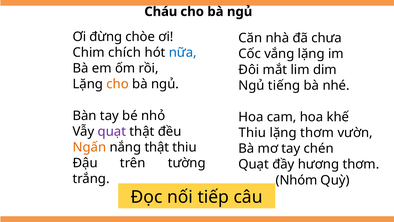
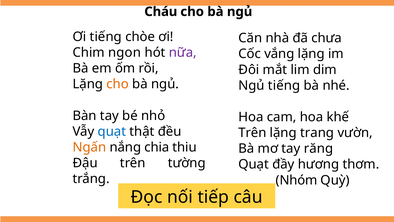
Ơi đừng: đừng -> tiếng (106, 37)
chích: chích -> ngon (125, 52)
nữa colour: blue -> purple (183, 52)
quạt colour: purple -> blue (112, 131)
Thiu: Thiu -> Trên (252, 133)
lặng thơm: thơm -> trang (317, 133)
nắng thật: thật -> chia (157, 147)
chén: chén -> răng (319, 148)
